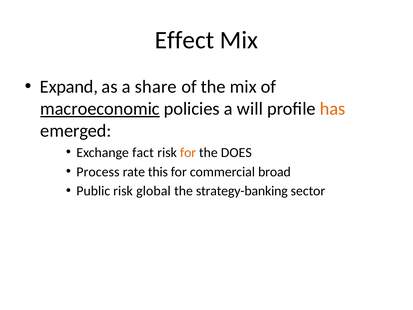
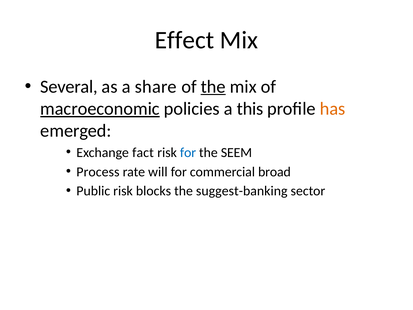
Expand: Expand -> Several (69, 87)
the underline: none -> present (213, 87)
will: will -> this (250, 109)
for colour: orange -> blue (188, 152)
DOES: DOES -> SEEM (236, 152)
this: this -> will (158, 172)
global: global -> blocks (154, 191)
strategy-banking: strategy-banking -> suggest-banking (242, 191)
